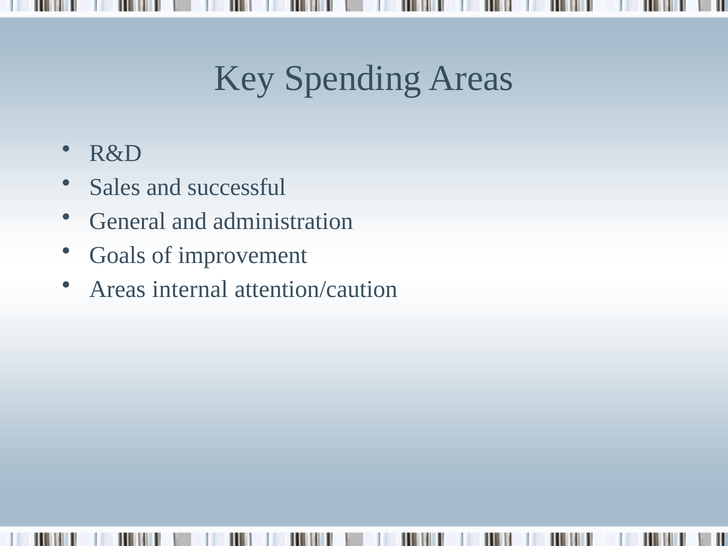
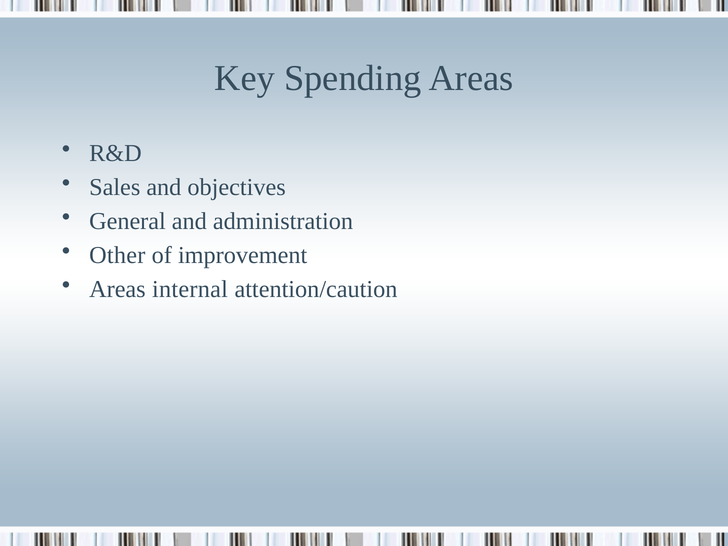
successful: successful -> objectives (237, 187)
Goals: Goals -> Other (117, 255)
